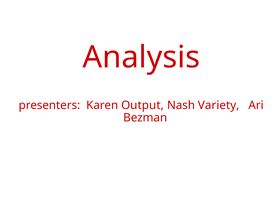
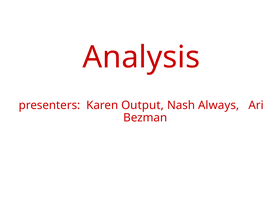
Variety: Variety -> Always (219, 105)
